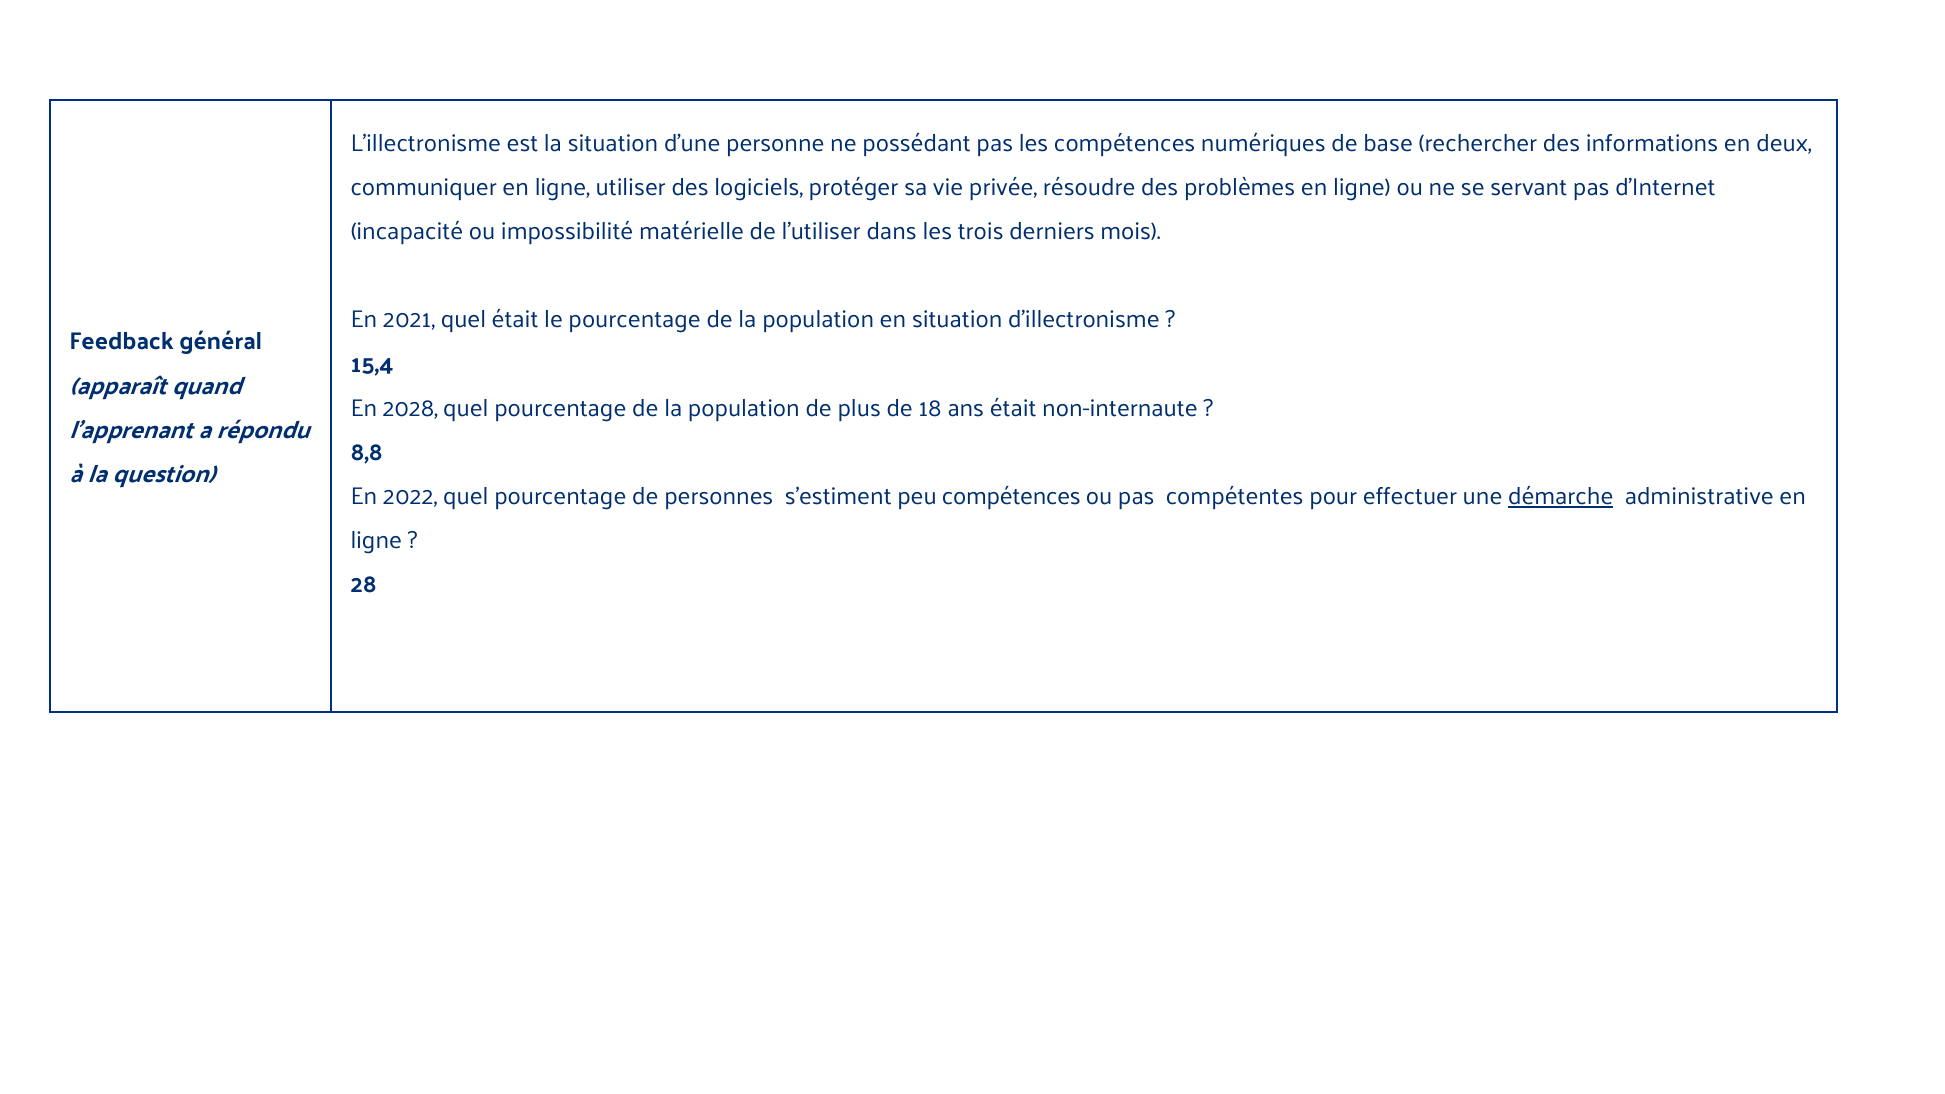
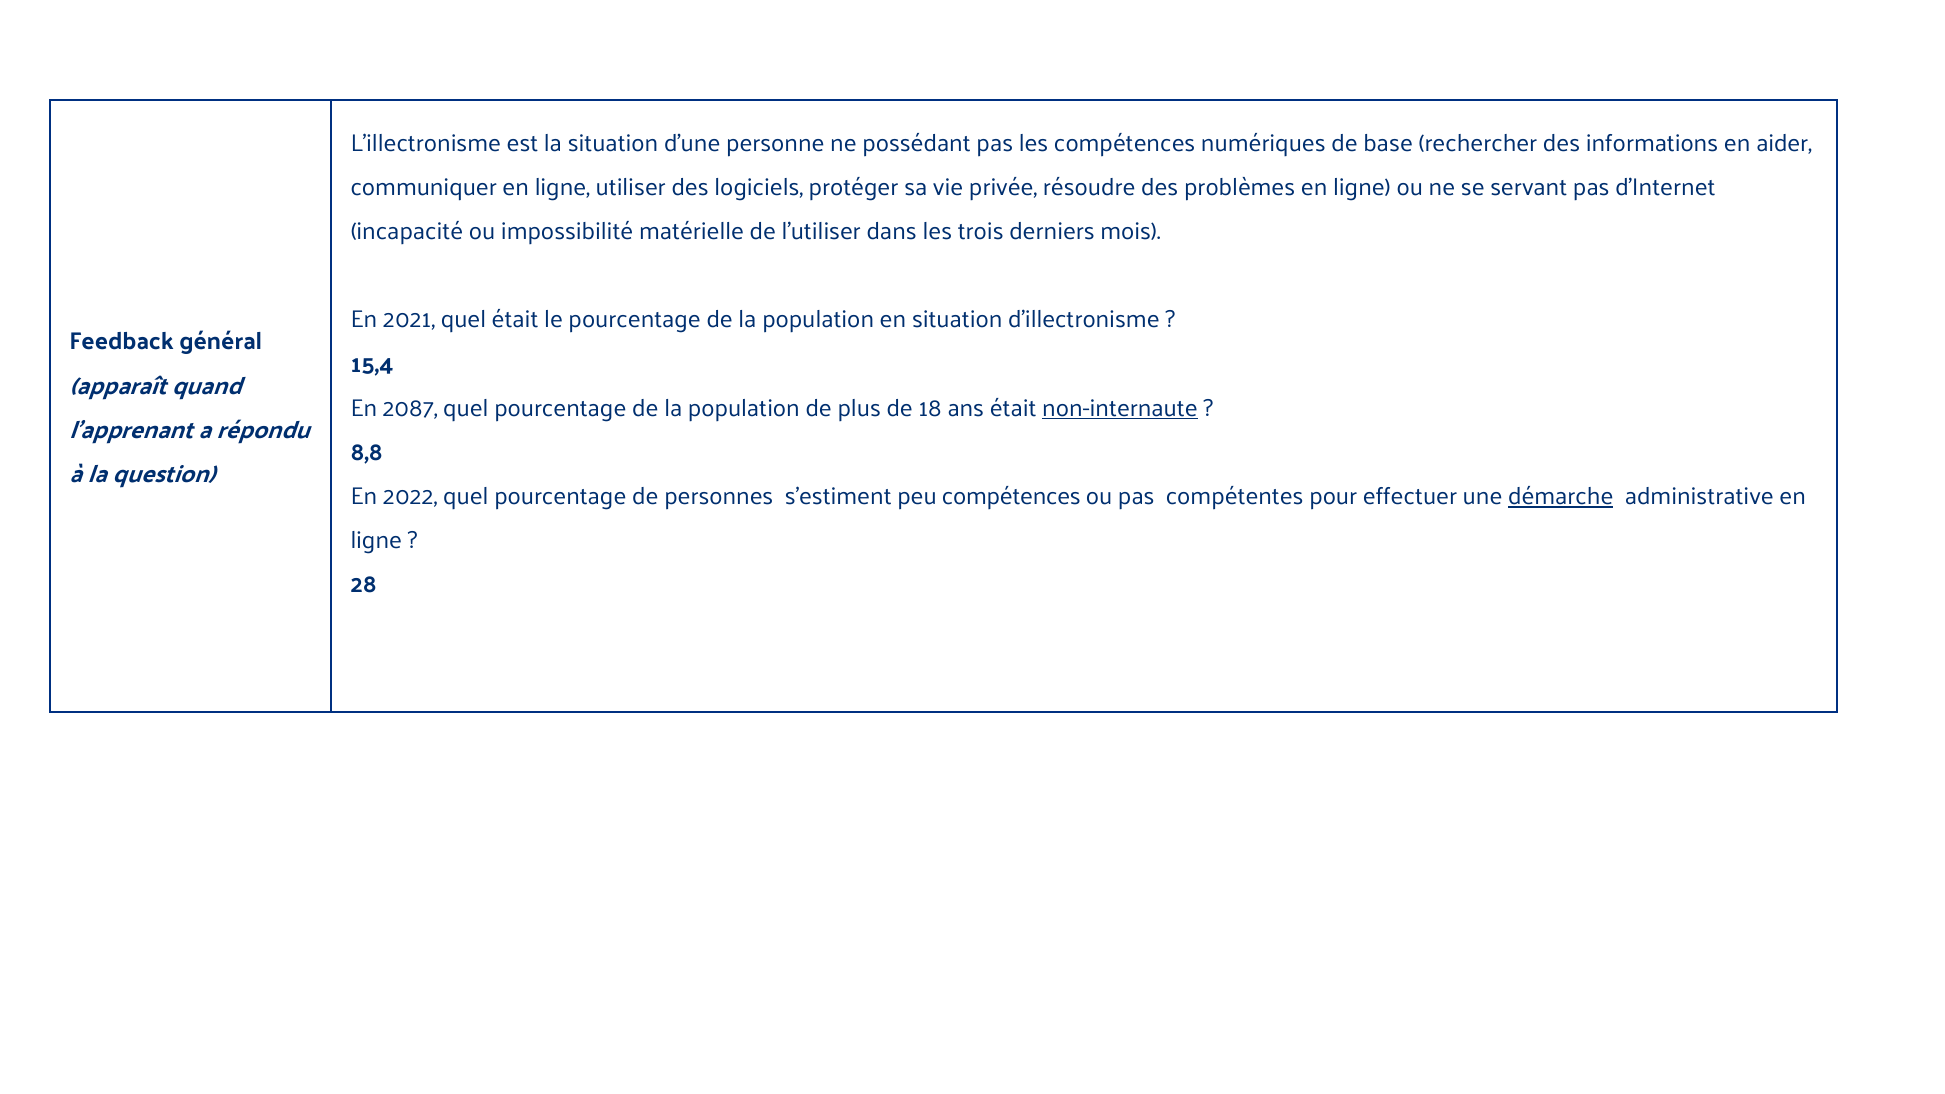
deux: deux -> aider (1784, 144)
2028: 2028 -> 2087 (410, 408)
non-internaute underline: none -> present (1120, 408)
